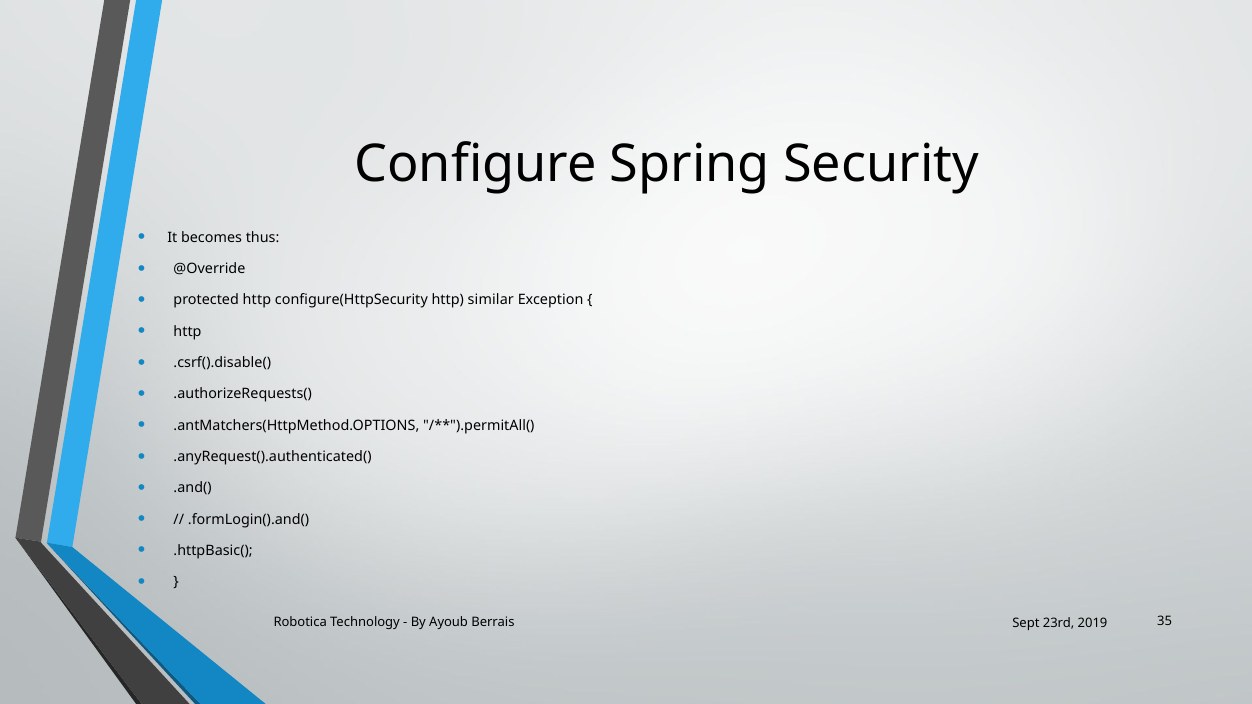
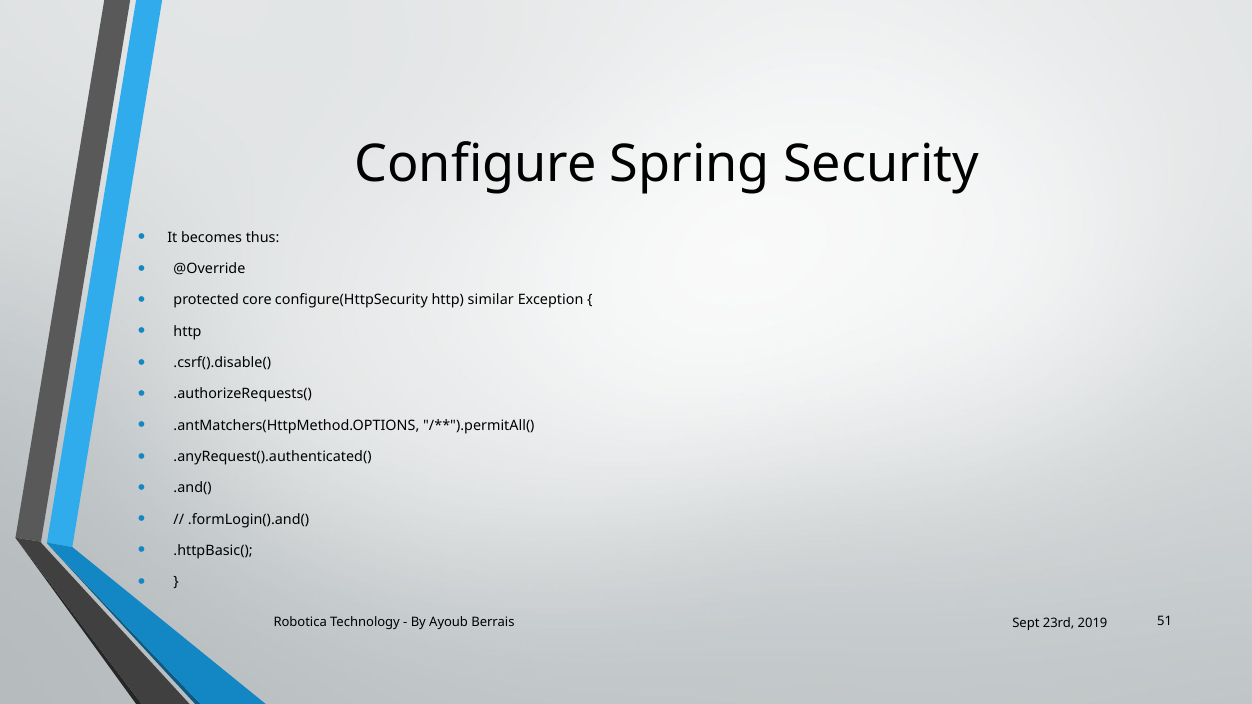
protected http: http -> core (257, 300)
35: 35 -> 51 (1165, 621)
